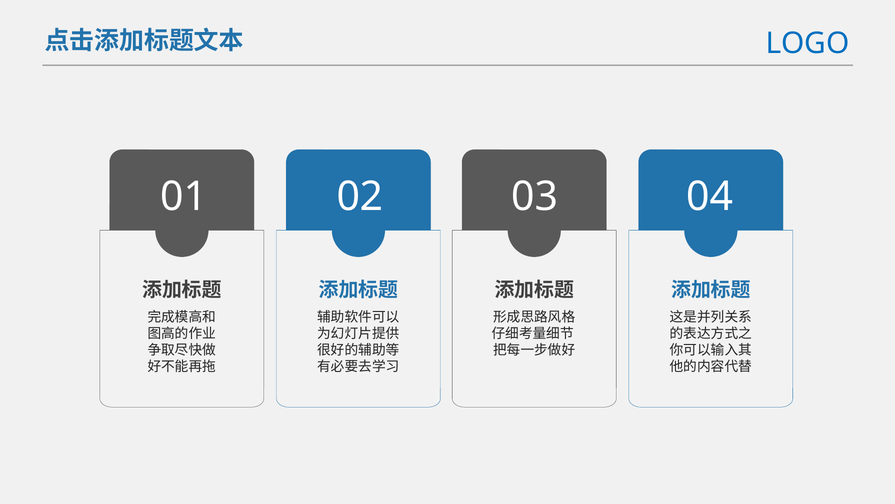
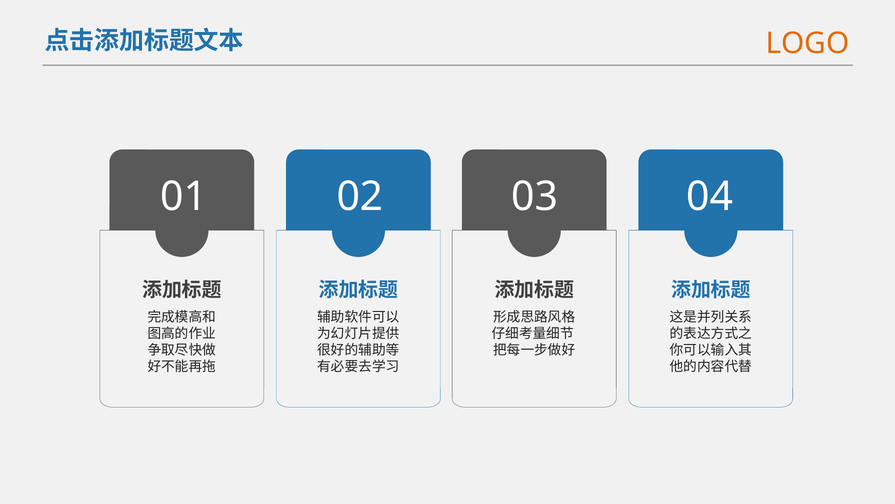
LOGO colour: blue -> orange (808, 43)
